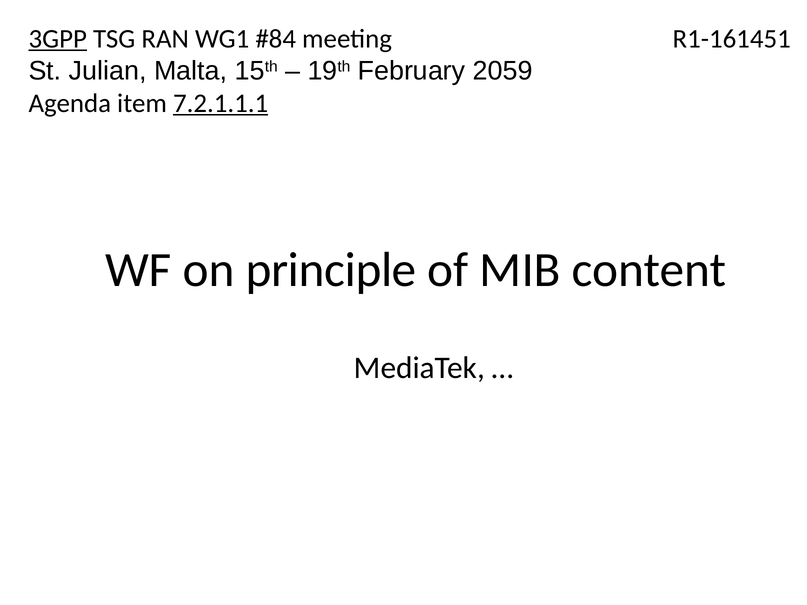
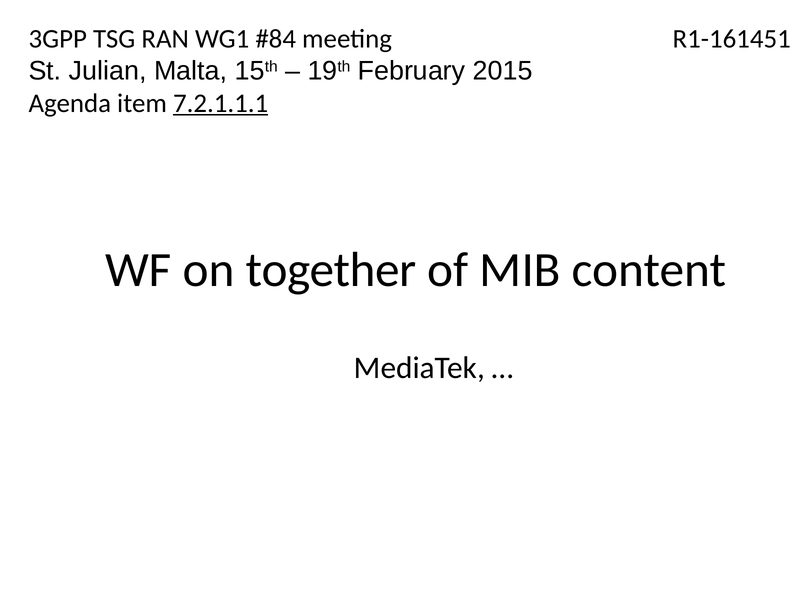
3GPP underline: present -> none (58, 39)
2059: 2059 -> 2015 (503, 71)
principle: principle -> together (331, 270)
